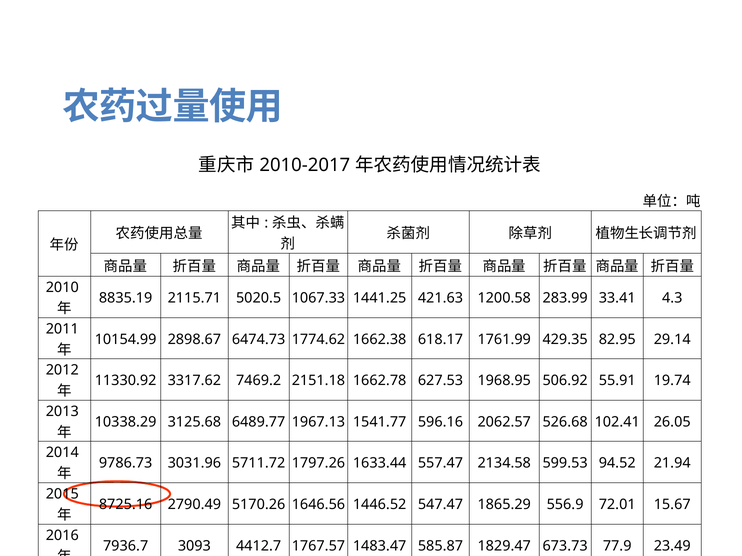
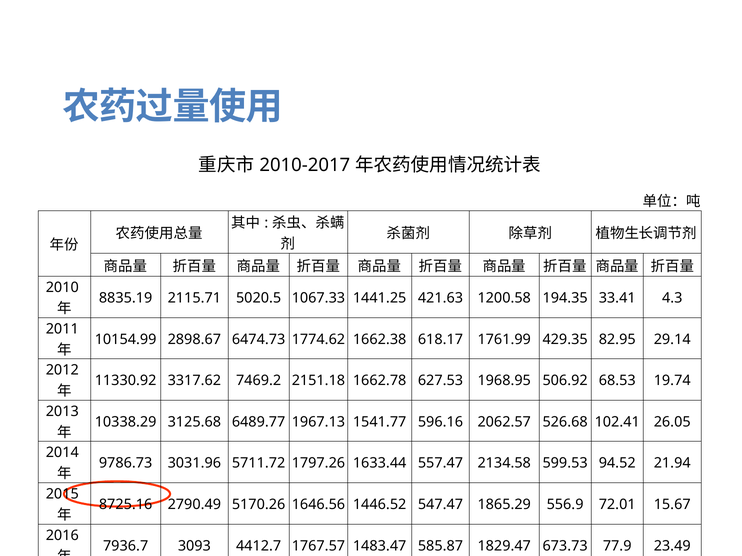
283.99: 283.99 -> 194.35 (565, 298)
55.91: 55.91 -> 68.53 (617, 381)
